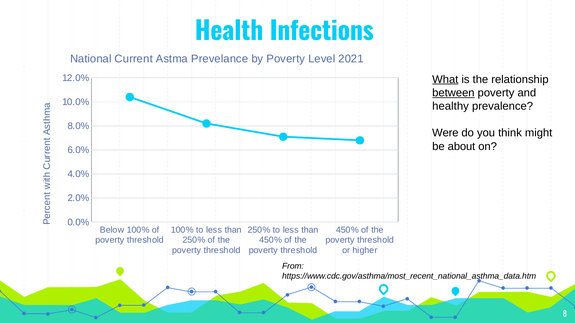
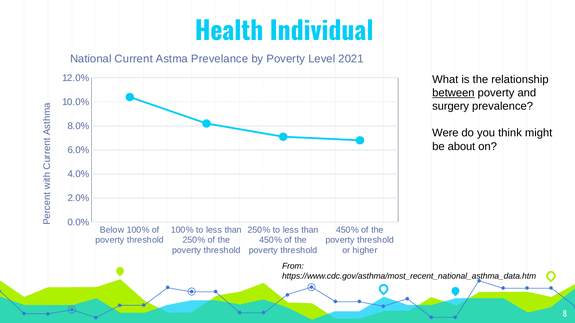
Infections: Infections -> Individual (322, 32)
What underline: present -> none (445, 79)
healthy: healthy -> surgery (451, 106)
